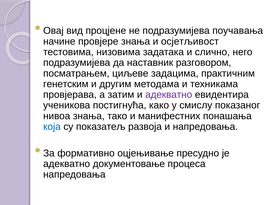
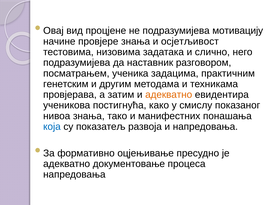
поучавања: поучавања -> мотивацију (238, 31)
циљеве: циљеве -> ученика (130, 73)
адекватно colour: purple -> orange (169, 95)
